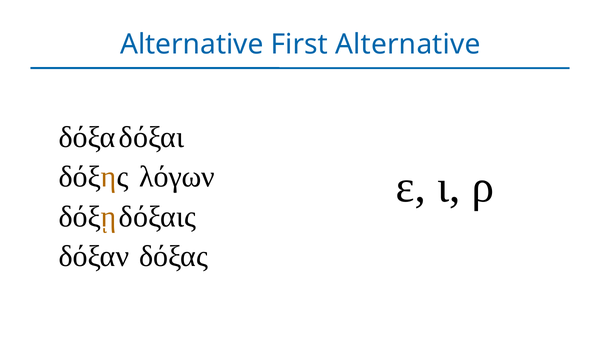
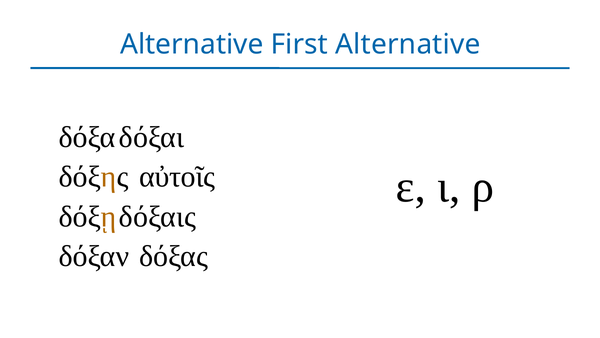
λόγων: λόγων -> αὐτοῖς (177, 177)
